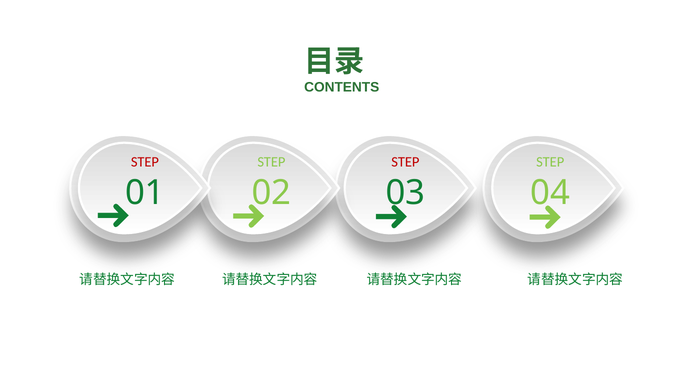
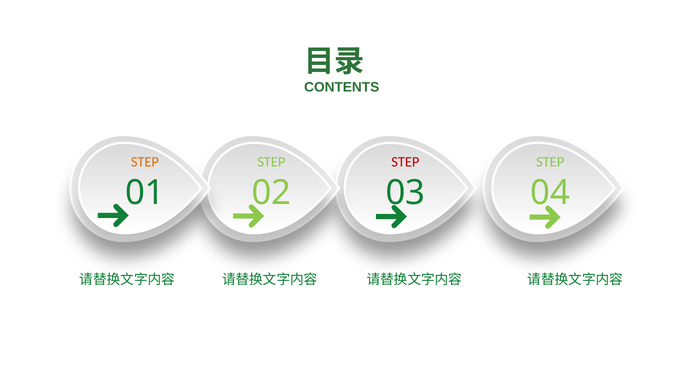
STEP colour: red -> orange (145, 162)
